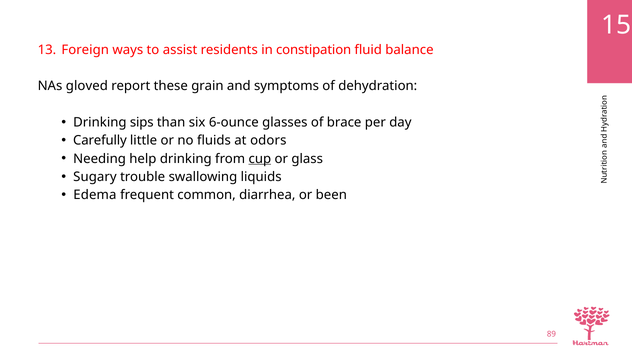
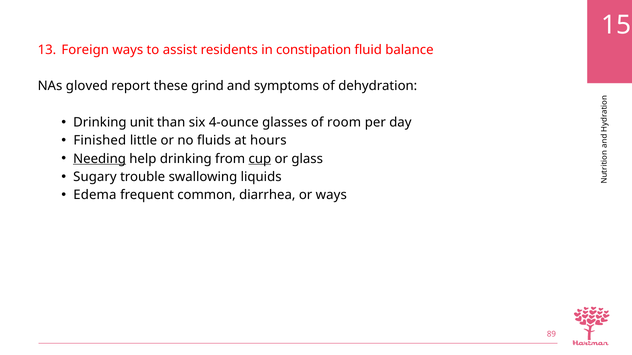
grain: grain -> grind (207, 86)
sips: sips -> unit (142, 123)
6-ounce: 6-ounce -> 4-ounce (234, 123)
brace: brace -> room (344, 123)
Carefully: Carefully -> Finished (100, 141)
odors: odors -> hours (268, 141)
Needing underline: none -> present (100, 159)
or been: been -> ways (331, 195)
